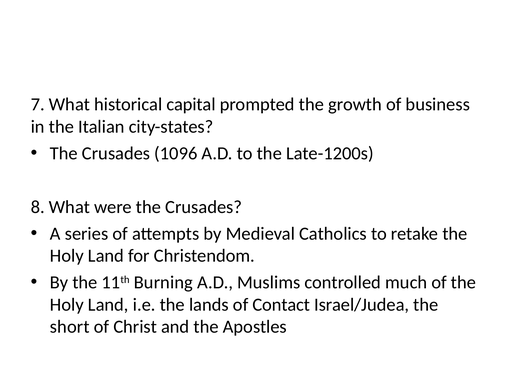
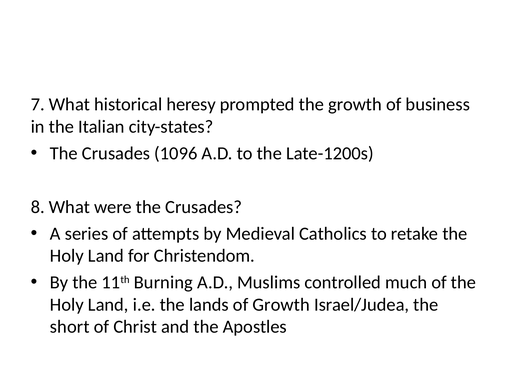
capital: capital -> heresy (191, 105)
of Contact: Contact -> Growth (281, 305)
